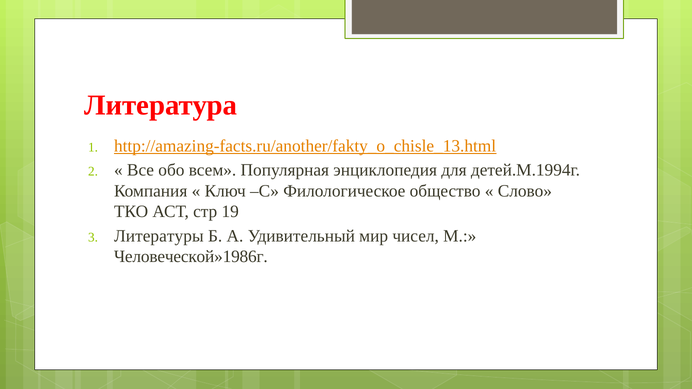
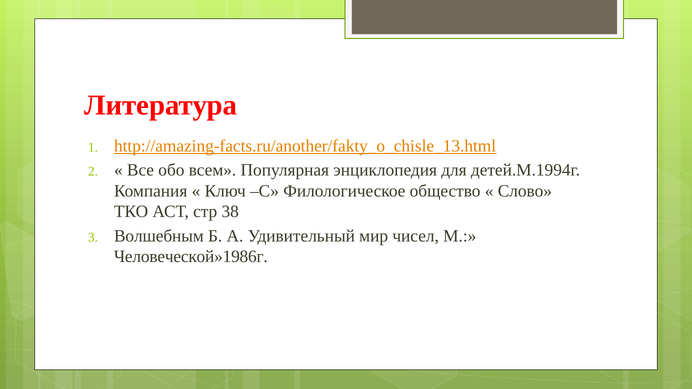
19: 19 -> 38 (230, 212)
Литературы: Литературы -> Волшебным (159, 236)
